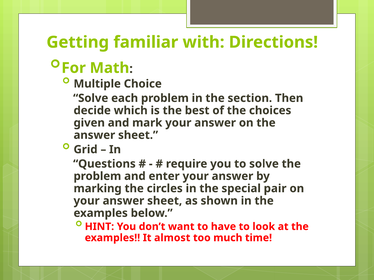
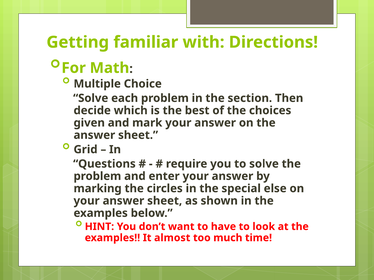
pair: pair -> else (275, 189)
